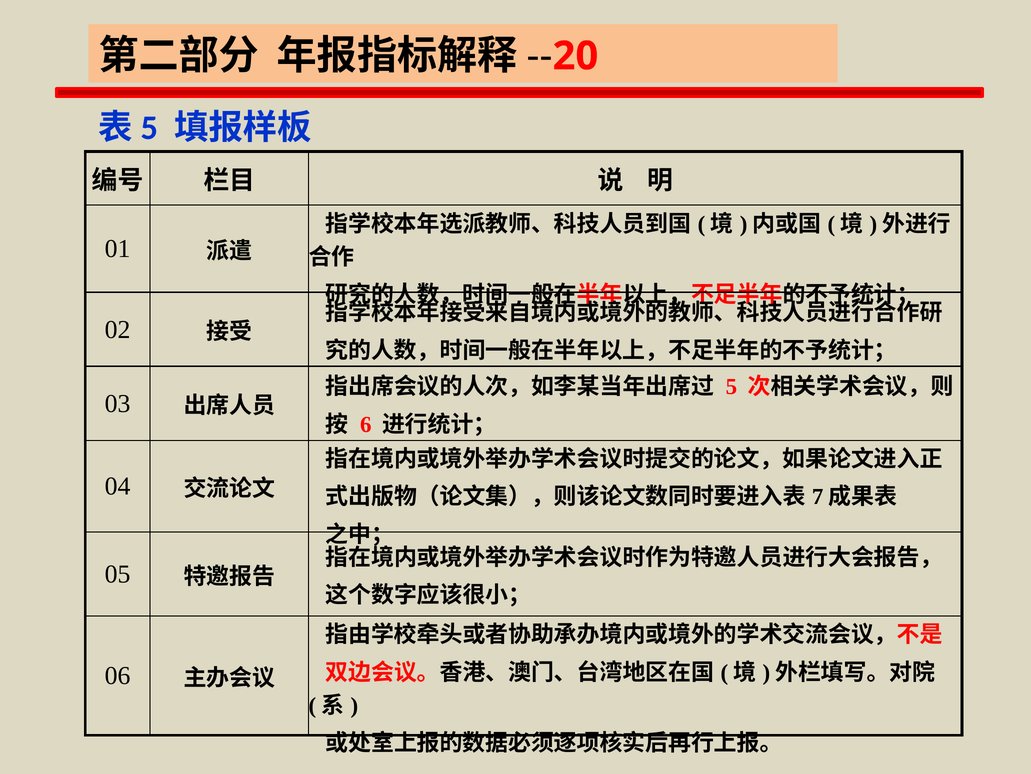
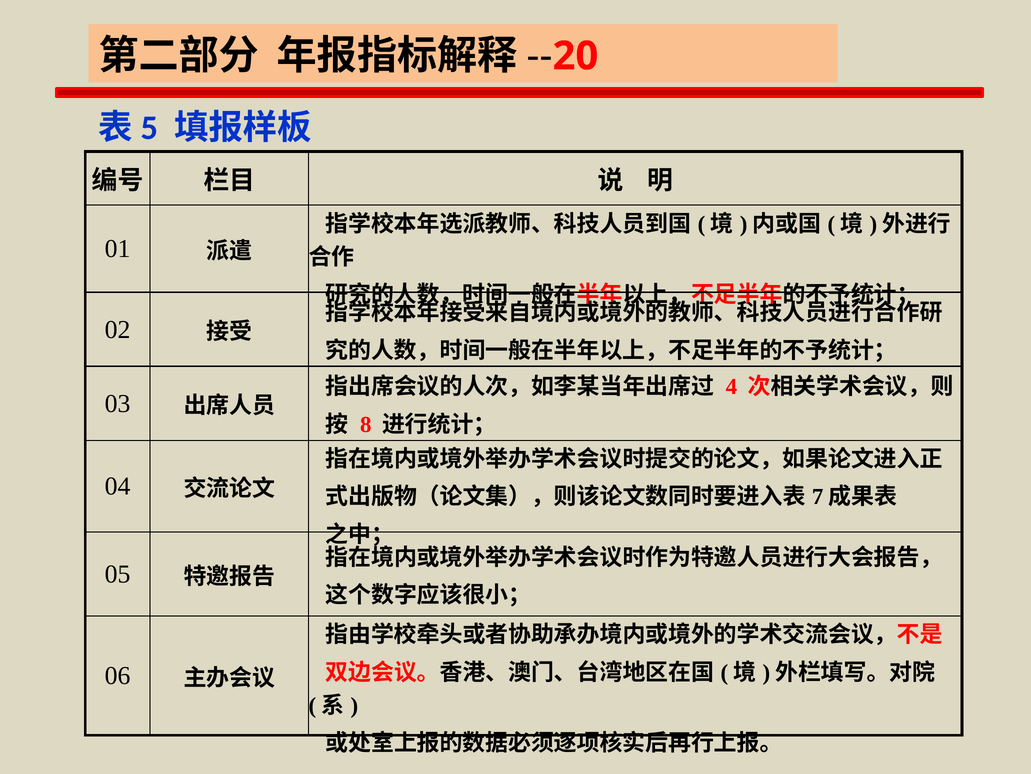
5: 5 -> 4 (731, 387)
6: 6 -> 8 (366, 424)
